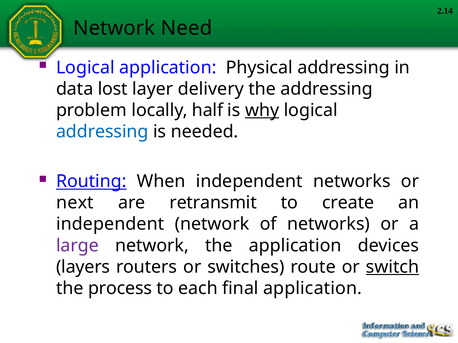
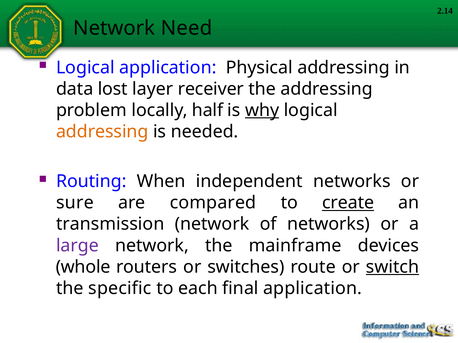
delivery: delivery -> receiver (211, 89)
addressing colour: blue -> orange (102, 132)
Routing underline: present -> none (91, 182)
next: next -> sure (75, 203)
retransmit: retransmit -> compared (213, 203)
create underline: none -> present (348, 203)
independent: independent -> transmission (110, 224)
the application: application -> mainframe (295, 246)
layers: layers -> whole (83, 267)
process: process -> specific (120, 289)
